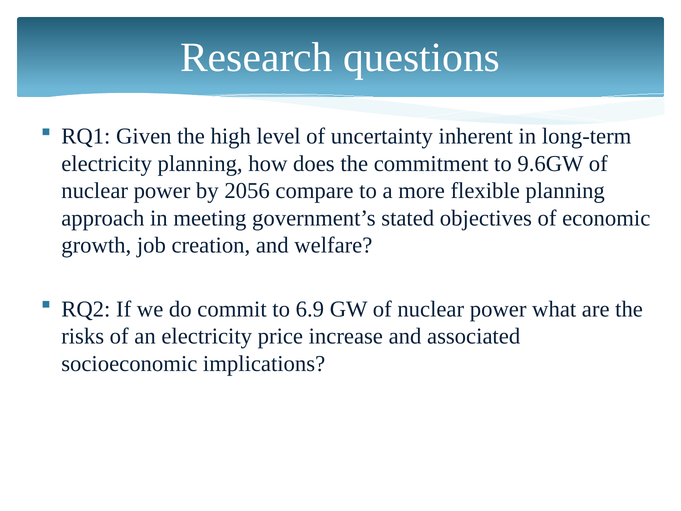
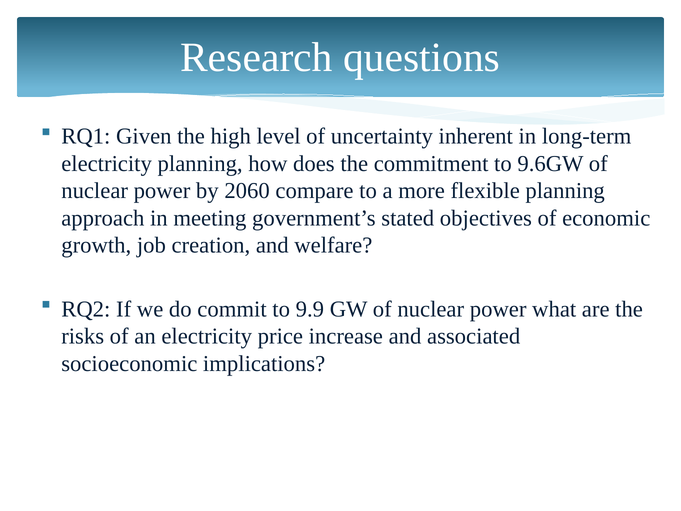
2056: 2056 -> 2060 (247, 191)
6.9: 6.9 -> 9.9 (310, 309)
